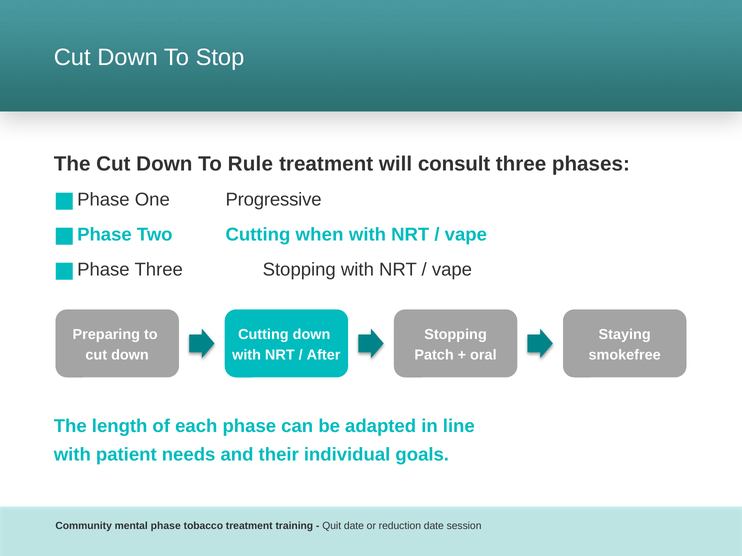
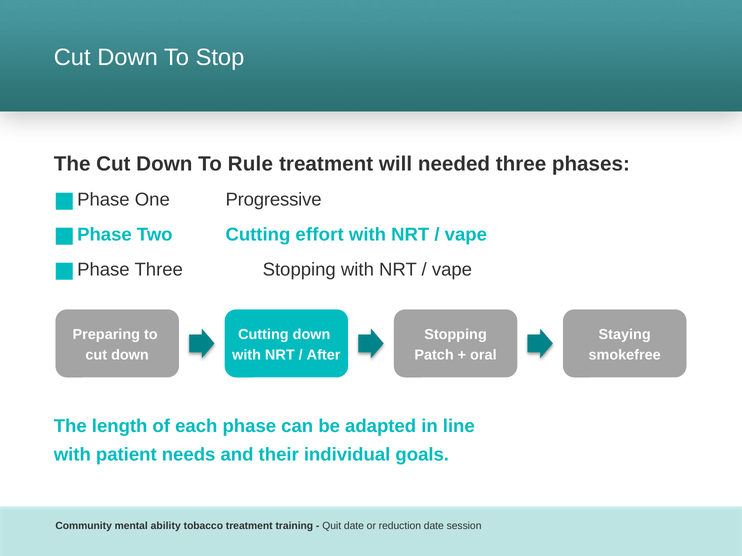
consult: consult -> needed (454, 164)
when: when -> effort (320, 235)
mental phase: phase -> ability (166, 526)
